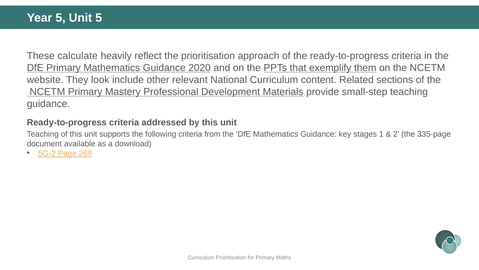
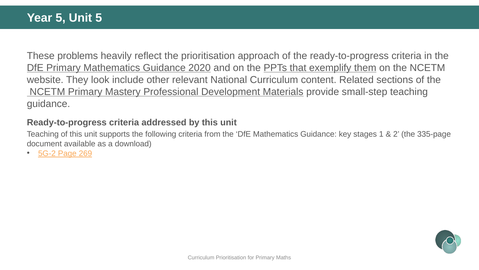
calculate: calculate -> problems (78, 56)
